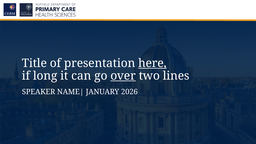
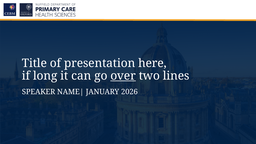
here underline: present -> none (152, 63)
